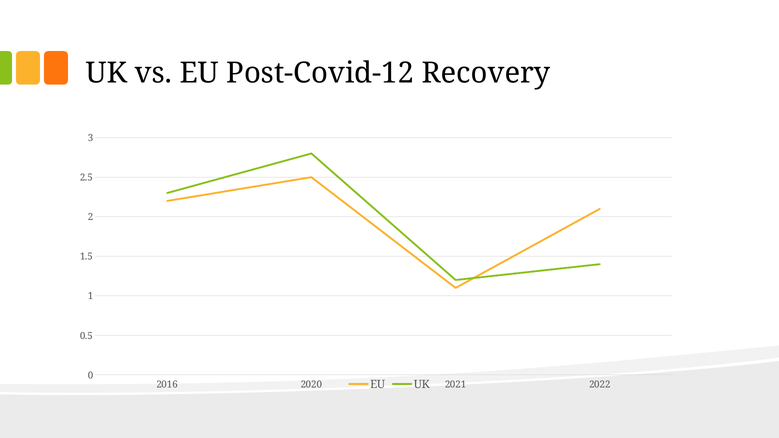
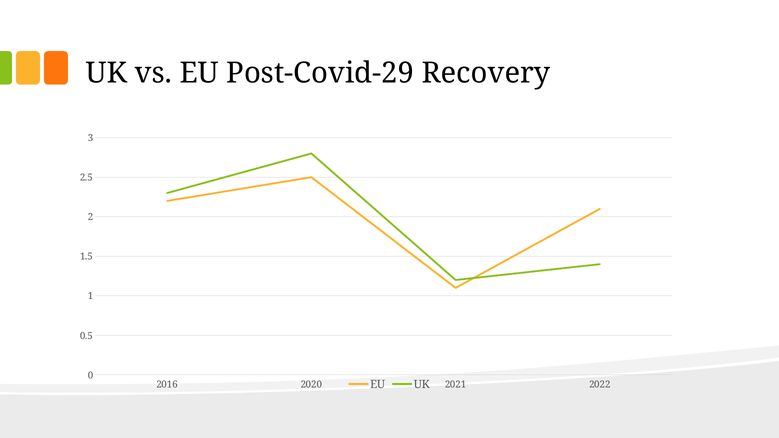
Post-Covid-12: Post-Covid-12 -> Post-Covid-29 (320, 73)
